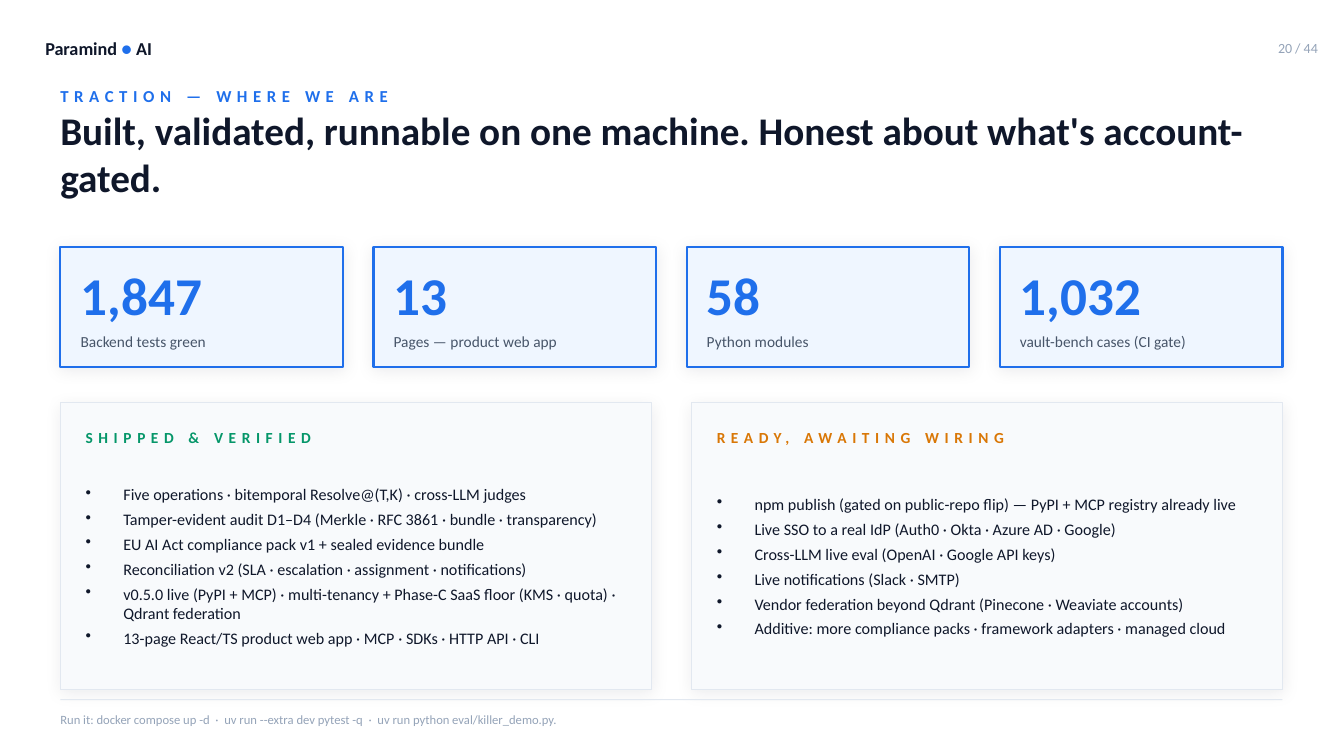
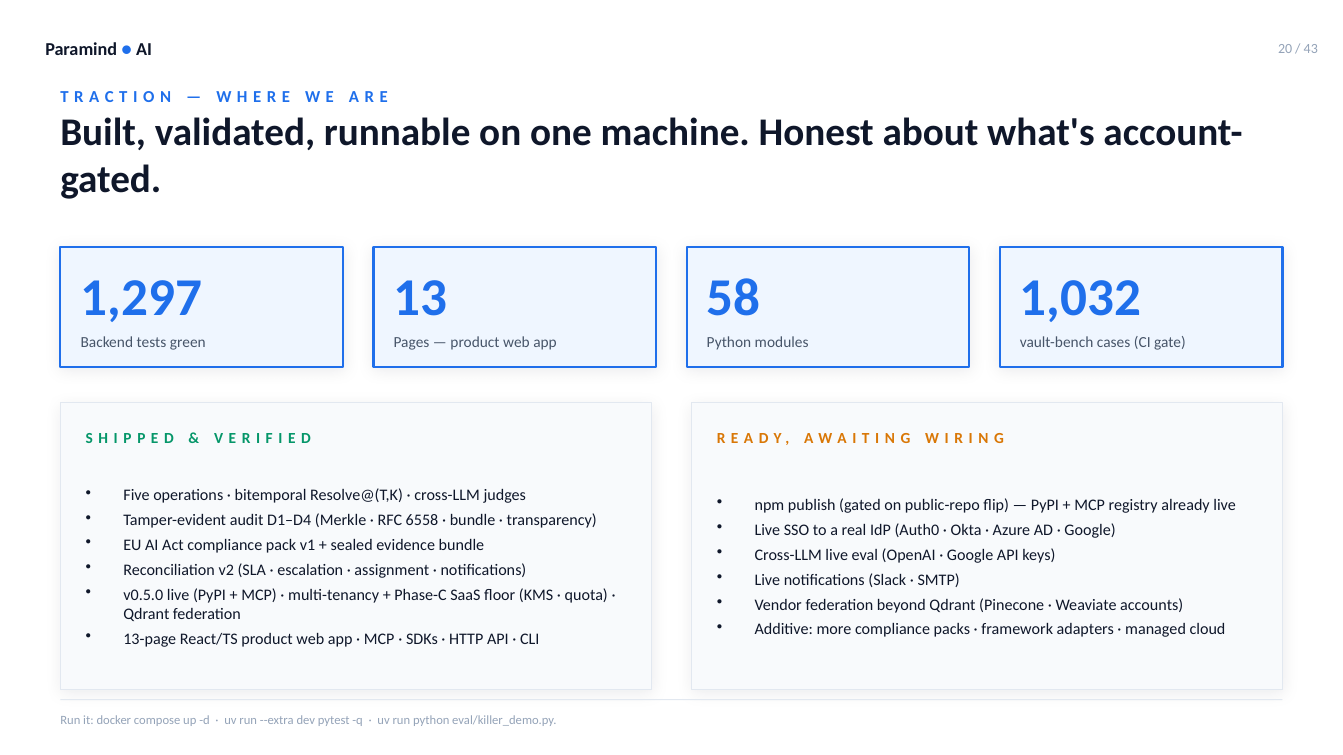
44: 44 -> 43 (1311, 49)
1,847: 1,847 -> 1,297 (141, 298)
3861: 3861 -> 6558 (422, 521)
